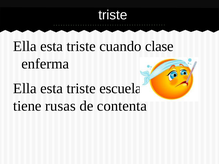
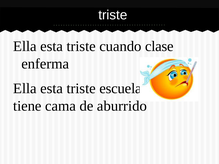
rusas: rusas -> cama (61, 106)
contenta: contenta -> aburrido (122, 106)
